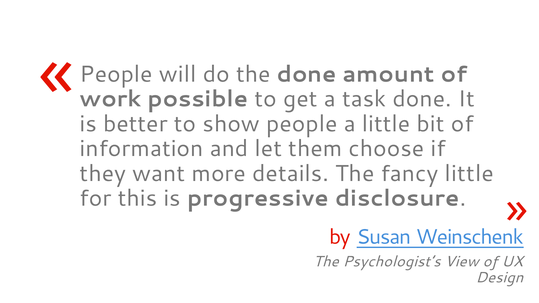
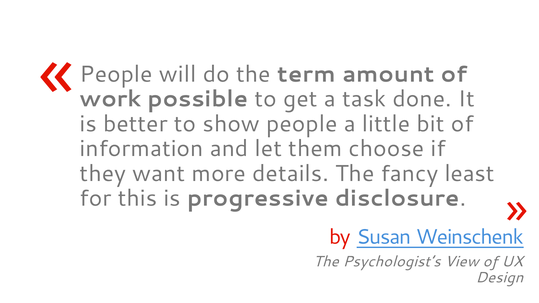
the done: done -> term (306, 74)
fancy little: little -> least (469, 174)
